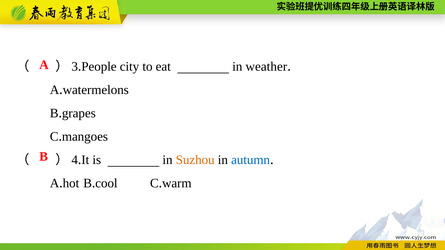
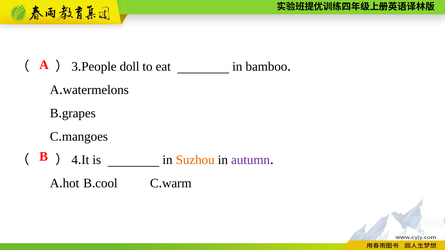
city: city -> doll (130, 67)
weather: weather -> bamboo (266, 67)
autumn colour: blue -> purple (251, 160)
